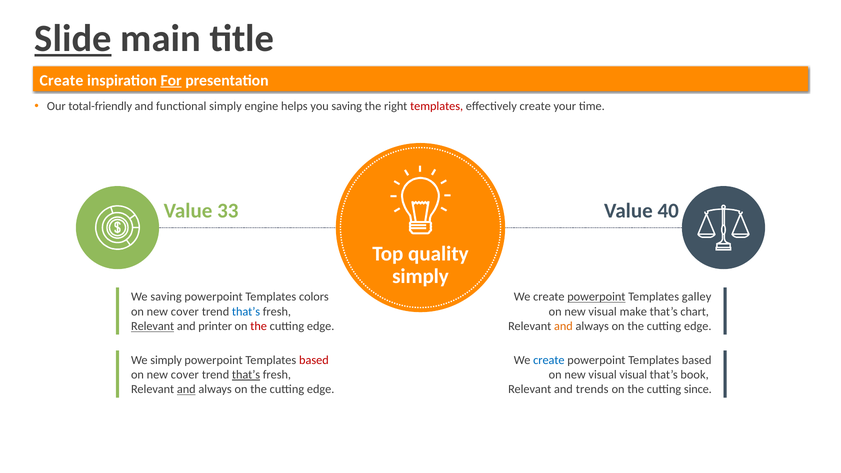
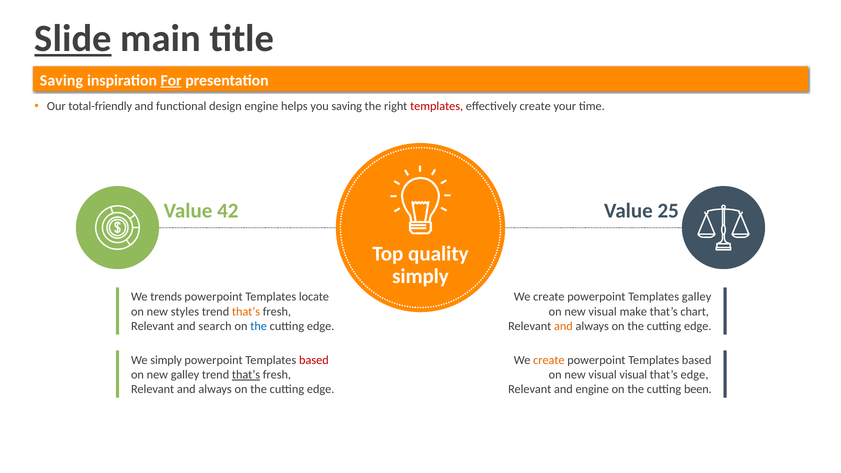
Create: Create -> Saving (61, 80)
functional simply: simply -> design (225, 106)
33: 33 -> 42 (228, 211)
40: 40 -> 25 (668, 211)
We saving: saving -> trends (166, 297)
colors: colors -> locate (314, 297)
powerpoint underline: present -> none (596, 297)
cover: cover -> styles (185, 312)
that’s colour: blue -> orange (246, 312)
Relevant underline: present -> none (153, 326)
printer: printer -> search (215, 326)
the colour: red -> blue (259, 326)
create colour: blue -> orange (549, 360)
cover: cover -> galley (185, 375)
that’s book: book -> edge (695, 375)
and underline: present -> none (186, 389)
and trends: trends -> engine (592, 389)
since: since -> been (698, 389)
